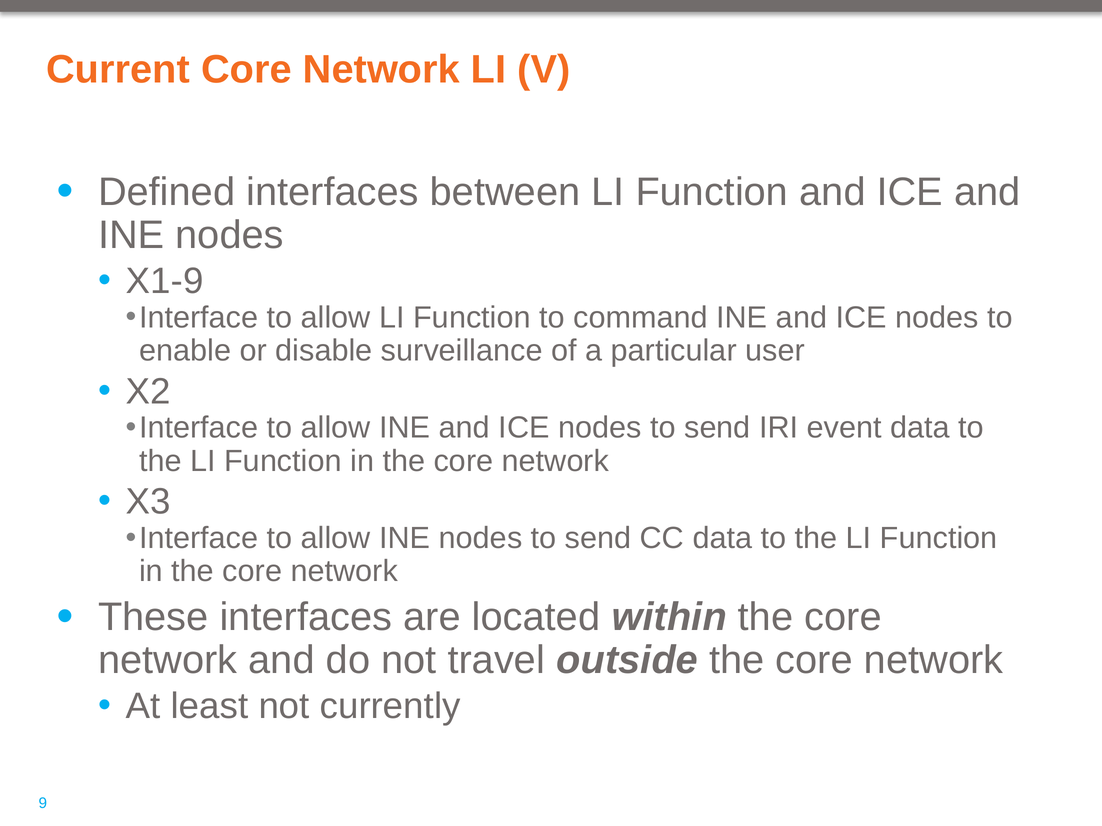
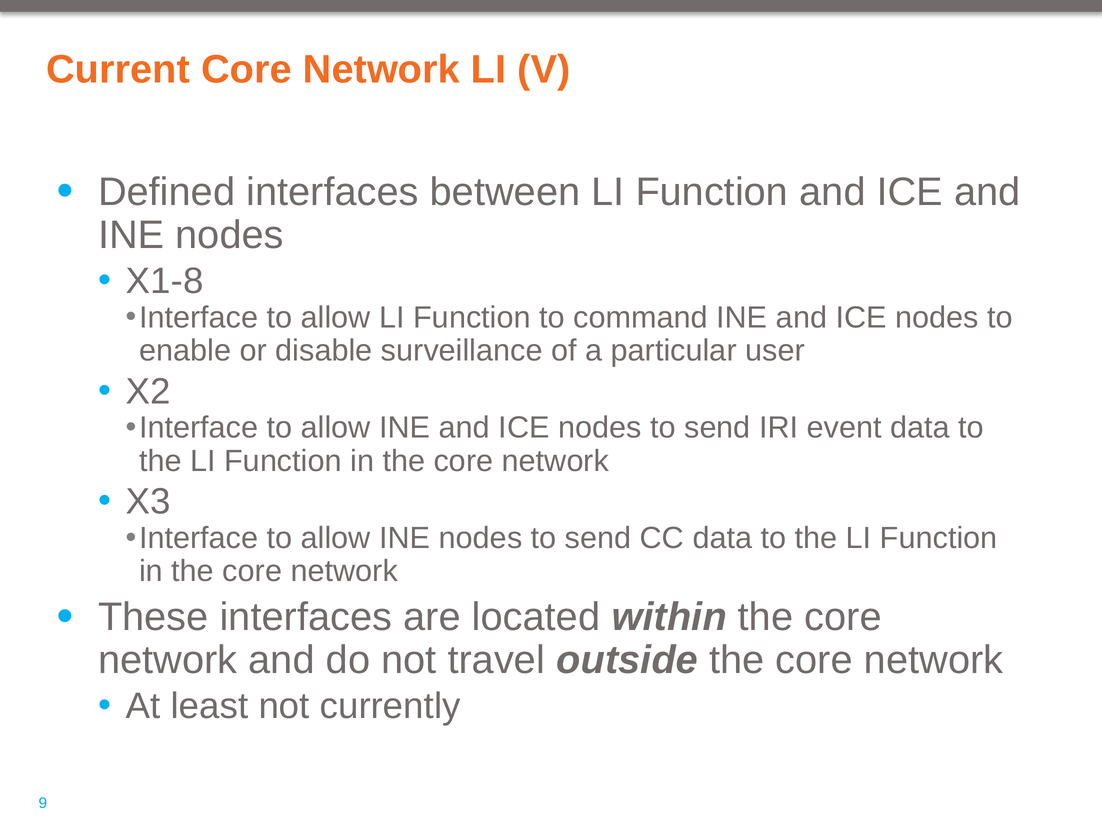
X1-9: X1-9 -> X1-8 (165, 281)
